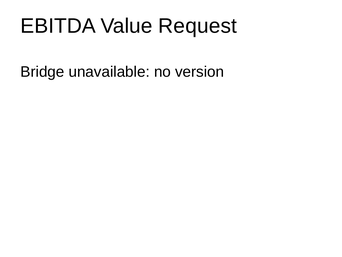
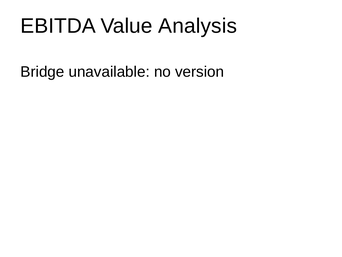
Request: Request -> Analysis (198, 26)
